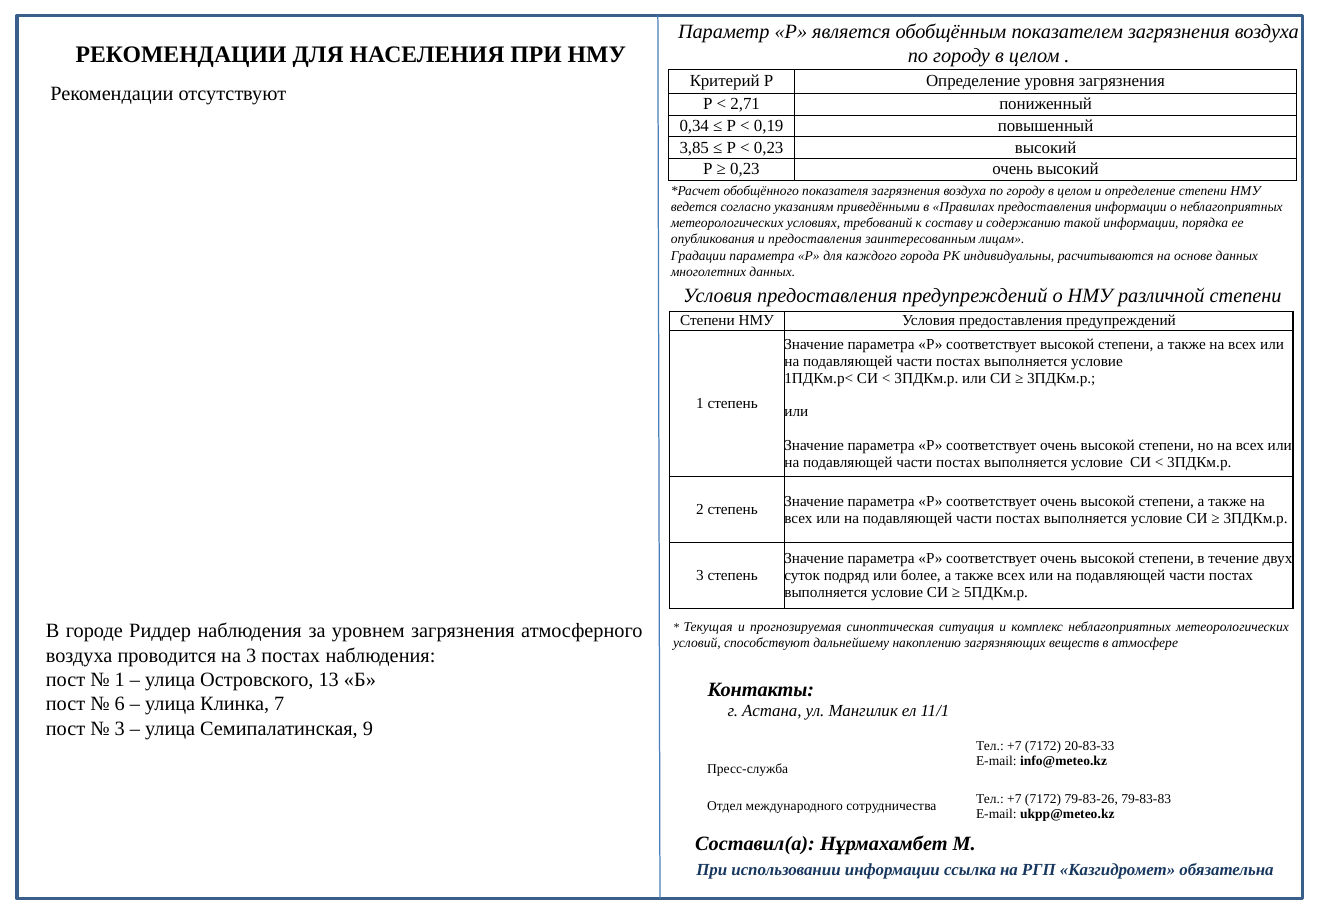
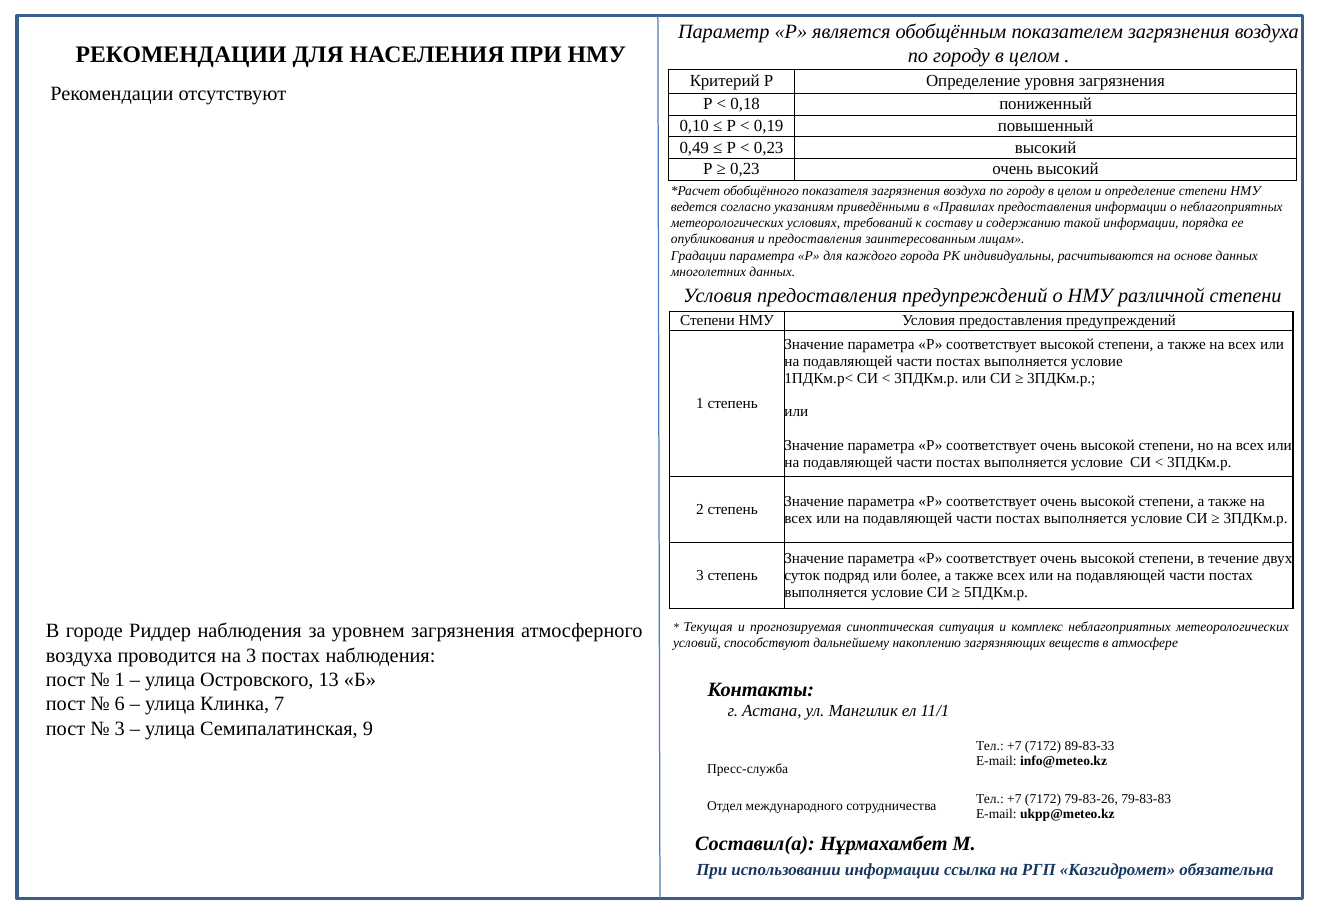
2,71: 2,71 -> 0,18 (745, 104)
0,34: 0,34 -> 0,10 (694, 126)
3,85: 3,85 -> 0,49 (694, 147)
20-83-33: 20-83-33 -> 89-83-33 (1089, 746)
